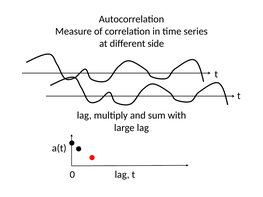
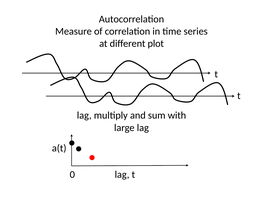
side: side -> plot (156, 44)
